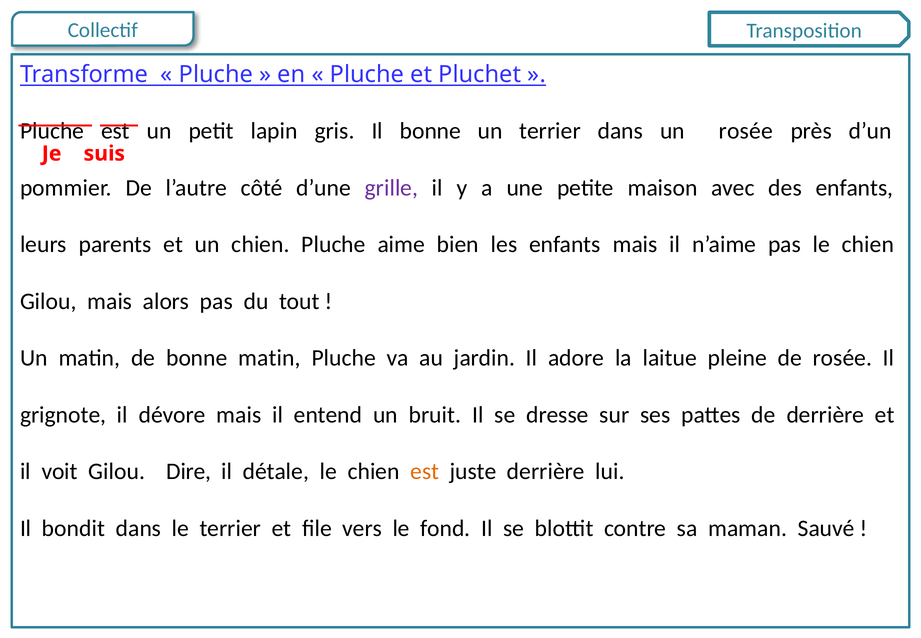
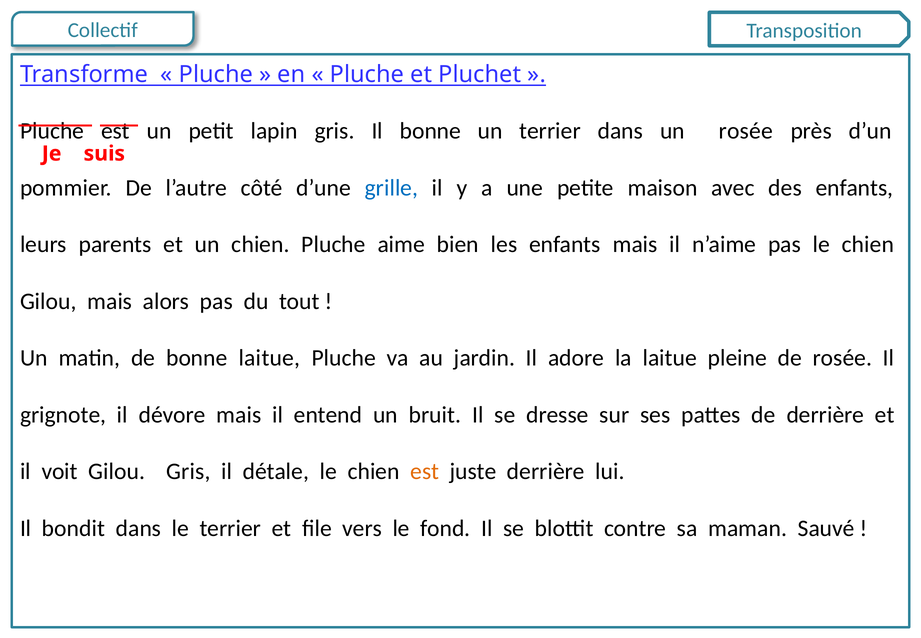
grille colour: purple -> blue (391, 188)
bonne matin: matin -> laitue (270, 358)
Gilou Dire: Dire -> Gris (189, 472)
